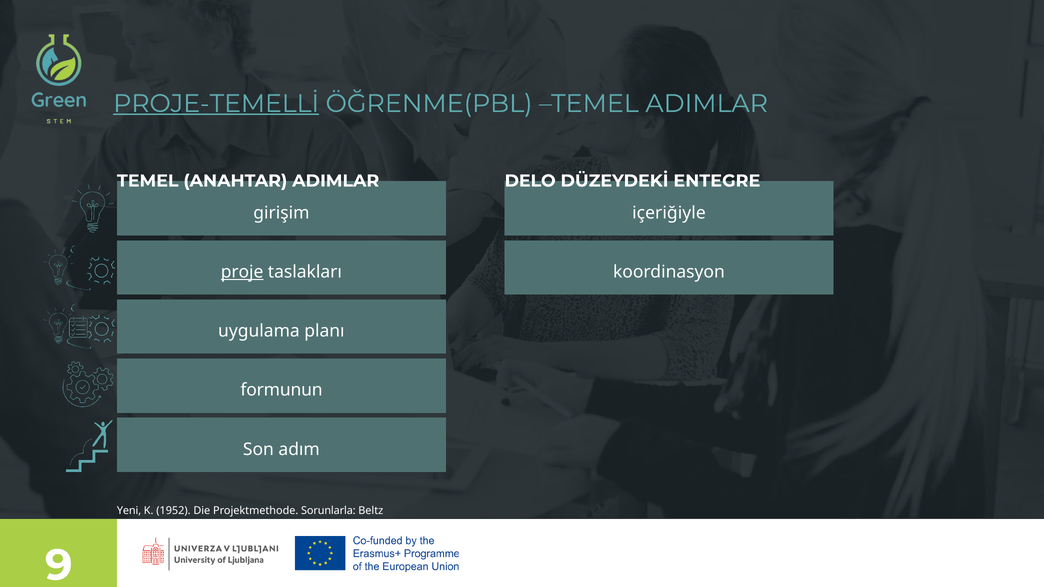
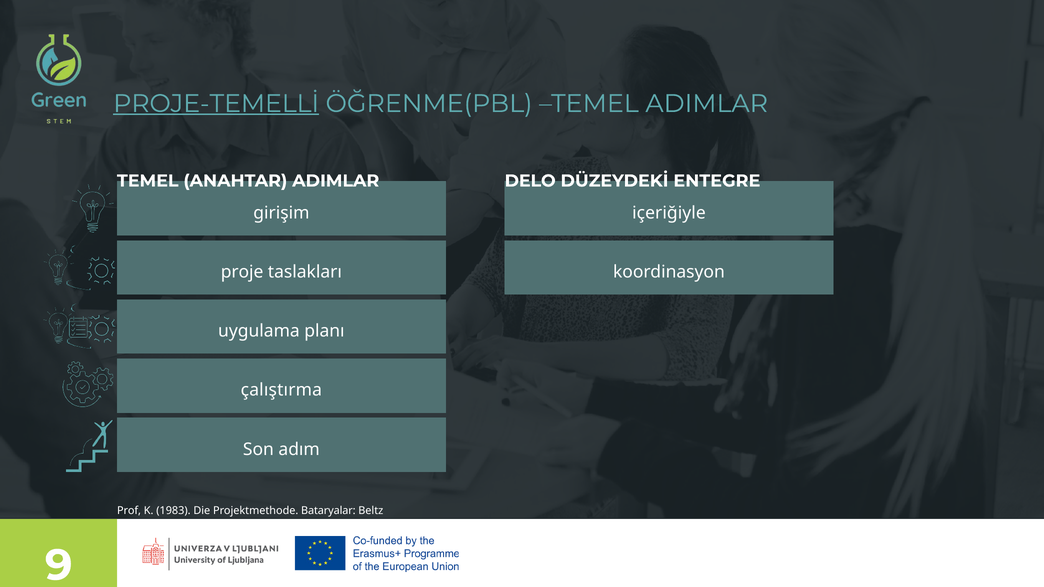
proje underline: present -> none (242, 272)
formunun: formunun -> çalıştırma (281, 390)
Yeni: Yeni -> Prof (129, 511)
1952: 1952 -> 1983 (173, 511)
Sorunlarla: Sorunlarla -> Bataryalar (328, 511)
